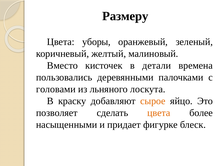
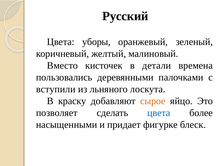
Размеру: Размеру -> Русский (125, 16)
головами: головами -> вступили (56, 89)
цвета colour: orange -> blue (159, 113)
